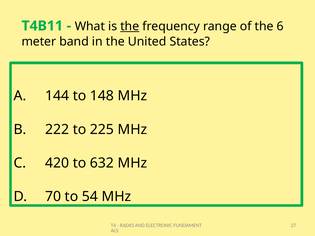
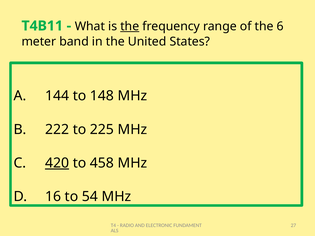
420 underline: none -> present (57, 163)
632: 632 -> 458 (102, 163)
70: 70 -> 16 (53, 197)
